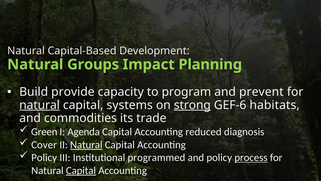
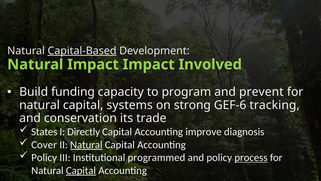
Capital-Based underline: none -> present (82, 51)
Natural Groups: Groups -> Impact (93, 64)
Planning: Planning -> Involved (210, 64)
provide: provide -> funding (73, 92)
natural underline: present -> none (40, 105)
strong underline: present -> none (192, 105)
habitats: habitats -> tracking (275, 105)
commodities: commodities -> conservation (80, 118)
Green: Green -> States (44, 132)
Agenda: Agenda -> Directly (84, 132)
reduced: reduced -> improve (204, 132)
